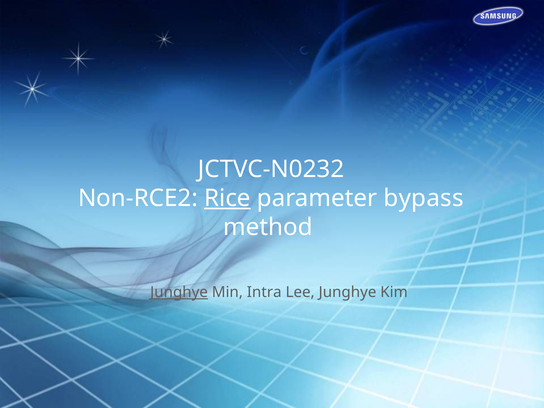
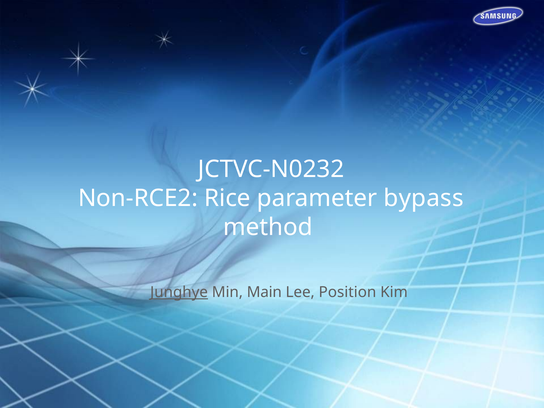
Rice underline: present -> none (227, 198)
Intra: Intra -> Main (264, 292)
Lee Junghye: Junghye -> Position (347, 292)
